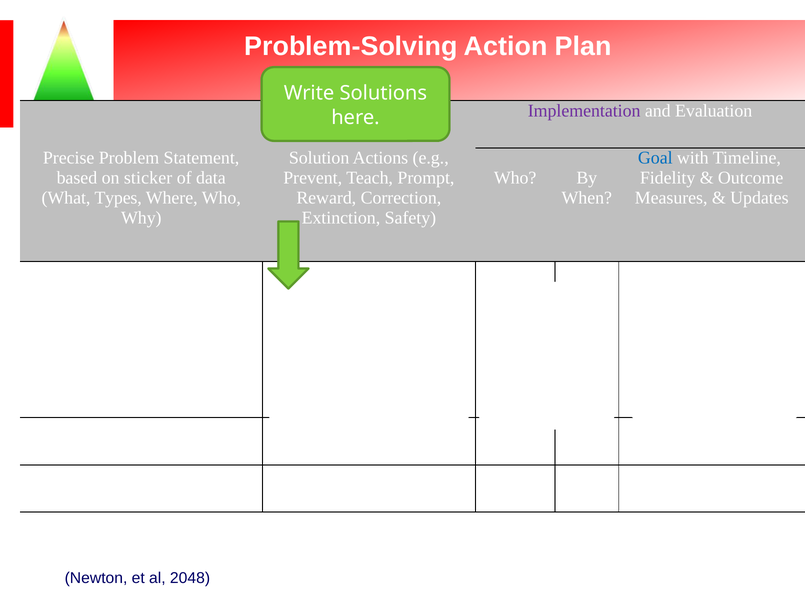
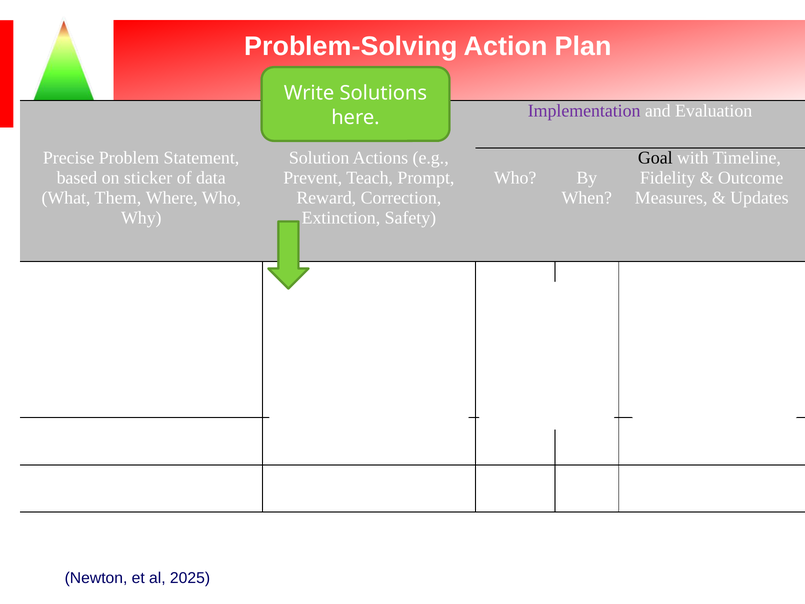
Goal colour: blue -> black (655, 158)
Types: Types -> Them (118, 198)
2048: 2048 -> 2025 (190, 578)
